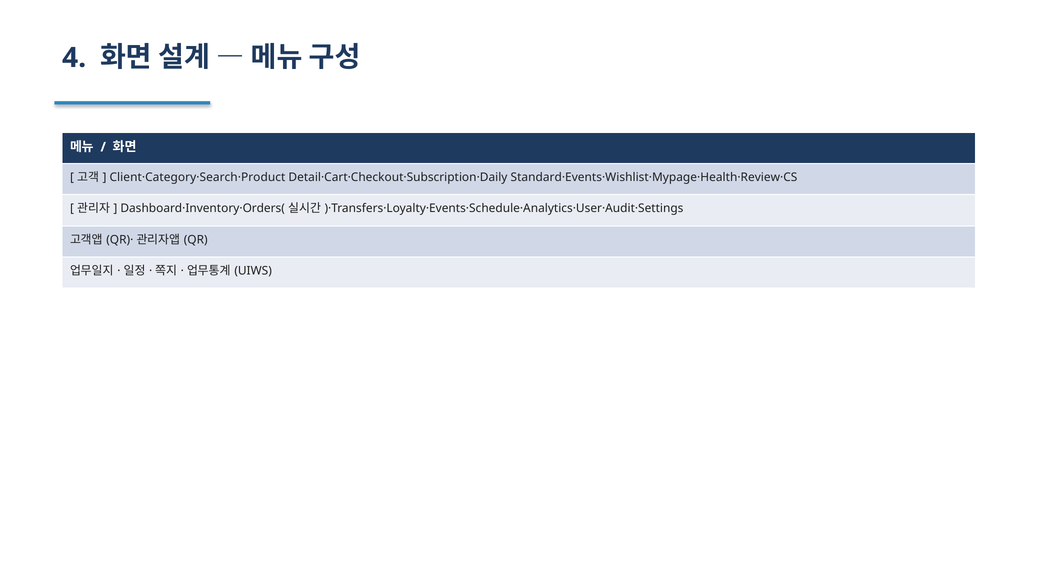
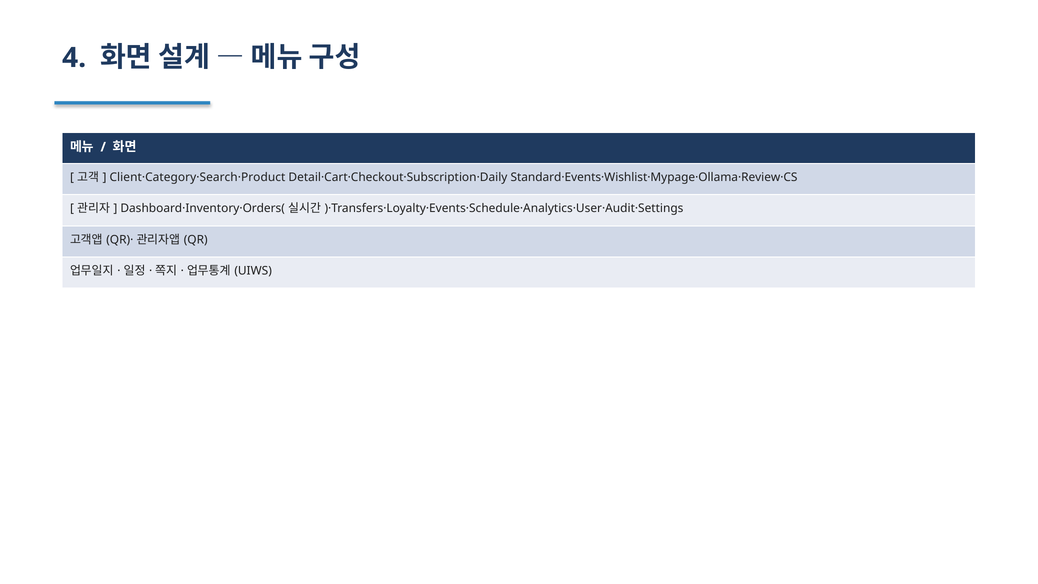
Standard·Events·Wishlist·Mypage·Health·Review·CS: Standard·Events·Wishlist·Mypage·Health·Review·CS -> Standard·Events·Wishlist·Mypage·Ollama·Review·CS (654, 177)
